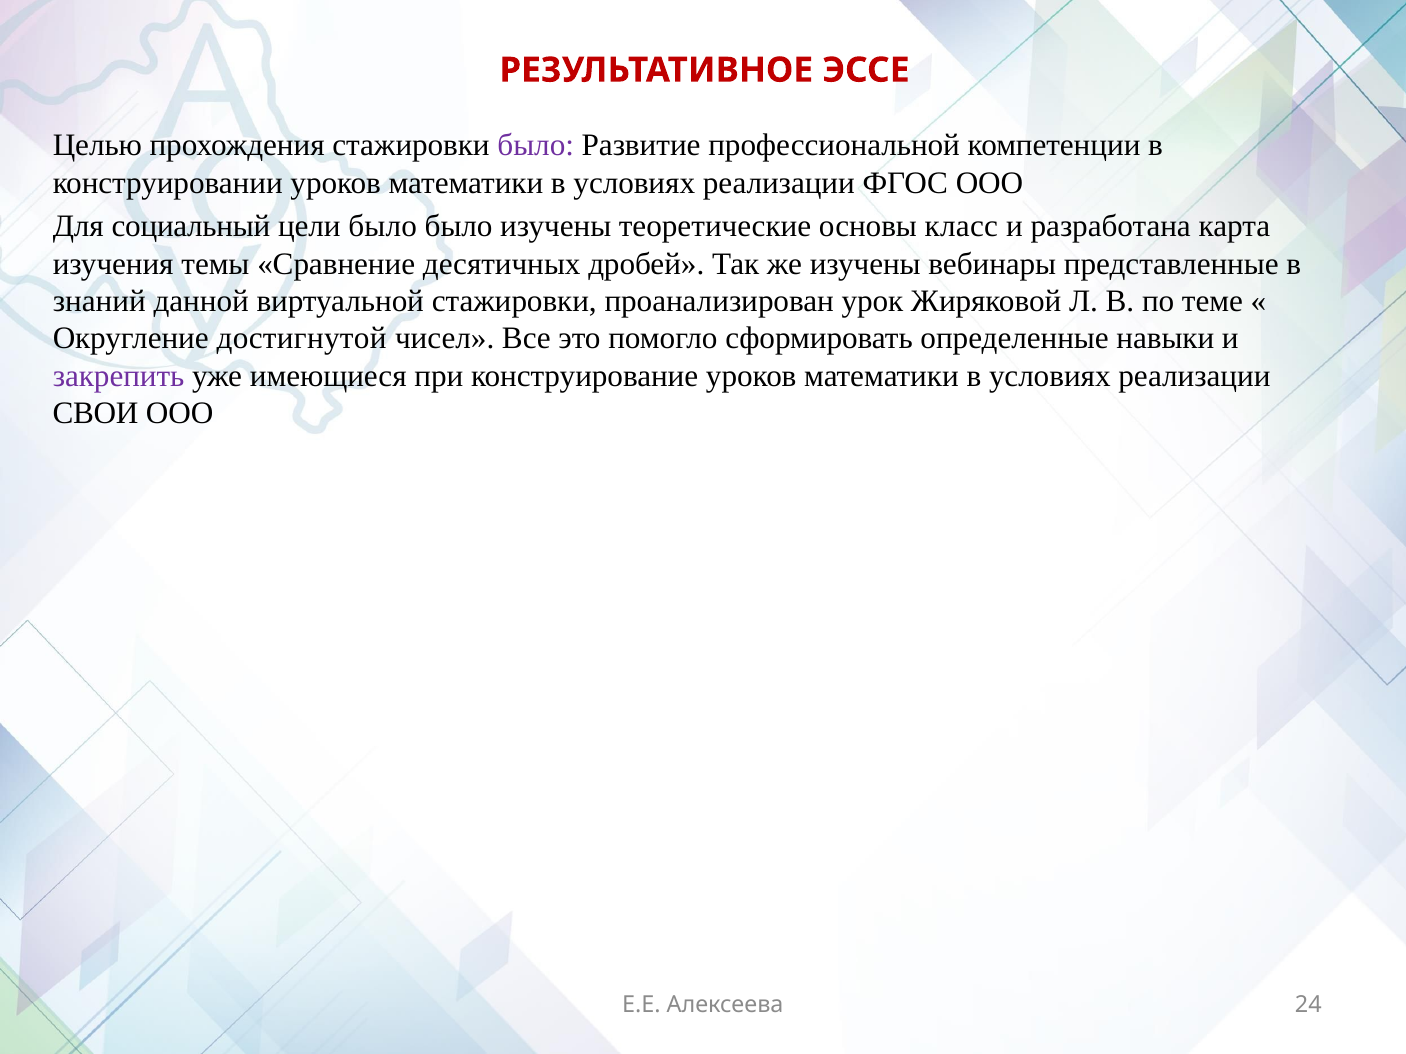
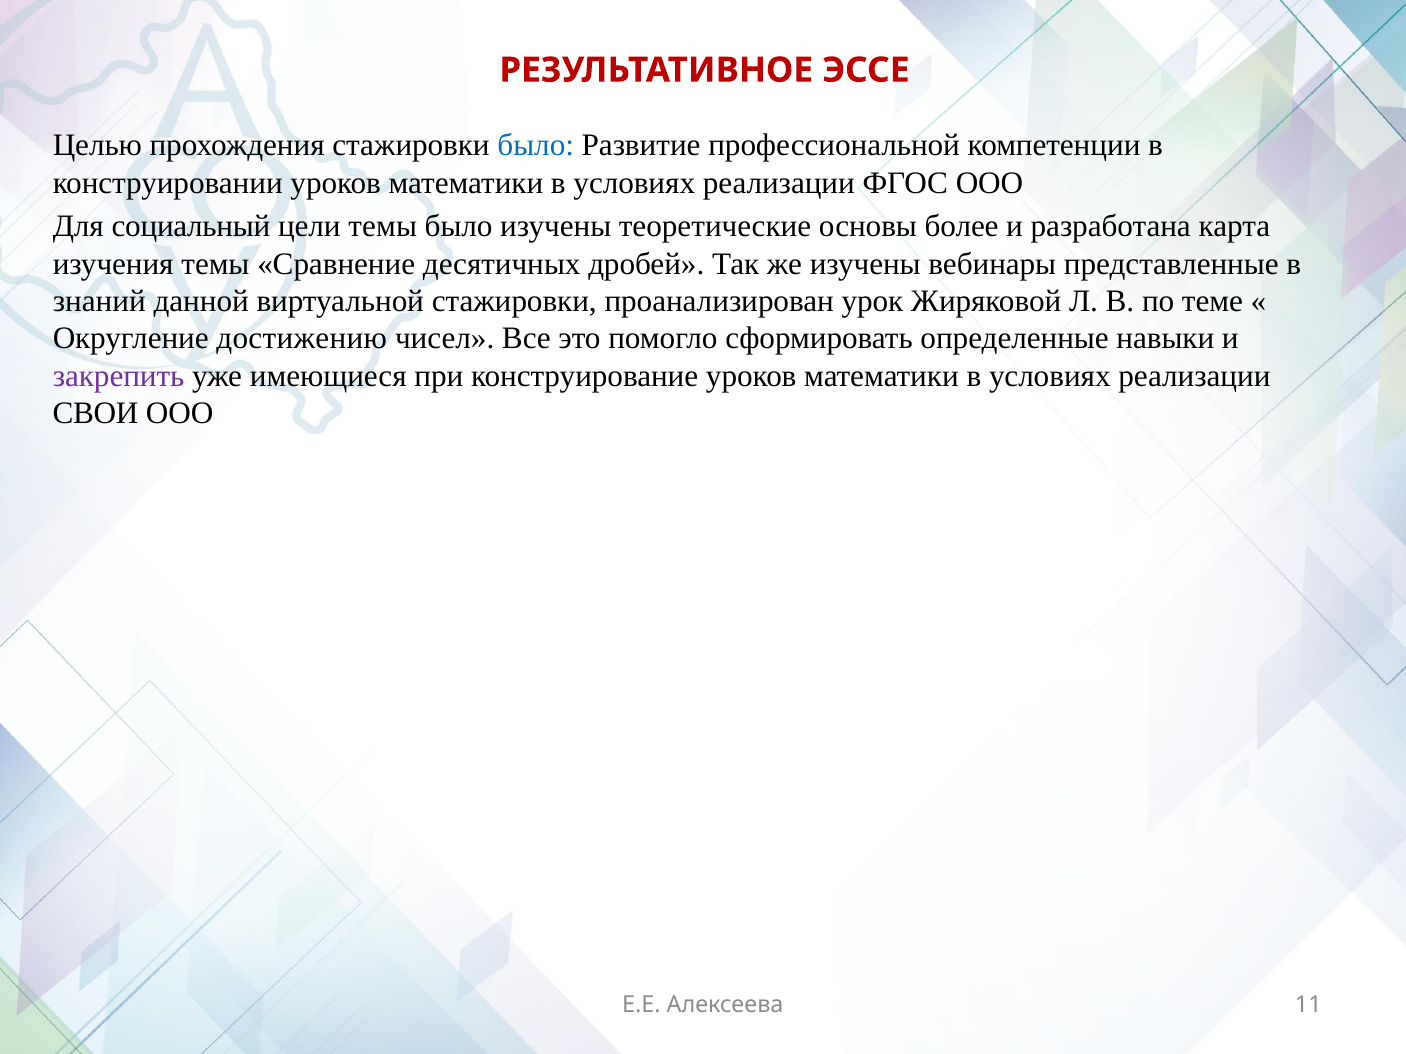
было colour: purple -> blue (536, 145)
цели было: было -> темы (383, 227)
класс: класс -> более (962, 227)
достигнутой: достигнутой -> достижению (302, 339)
24: 24 -> 11 (1308, 1005)
